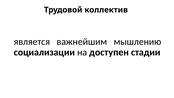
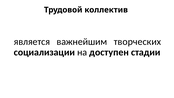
мышлению: мышлению -> творческих (137, 42)
